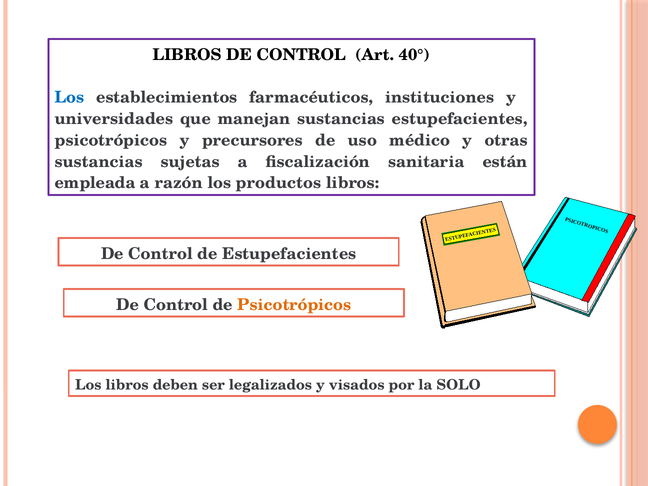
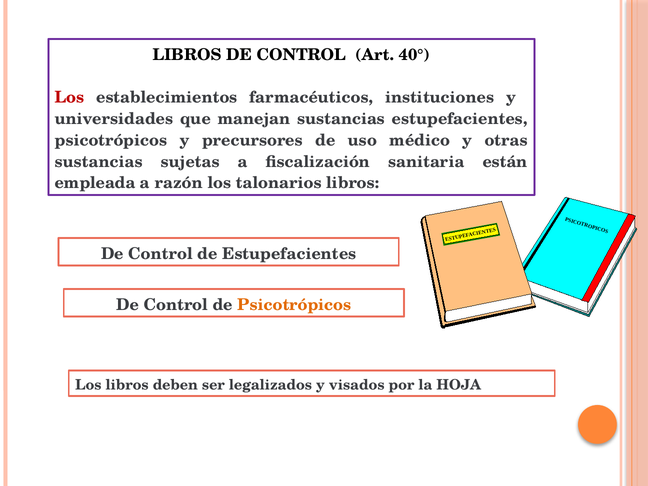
Los colour: blue -> red (70, 98)
productos: productos -> talonarios (279, 183)
SOLO: SOLO -> HOJA (459, 385)
